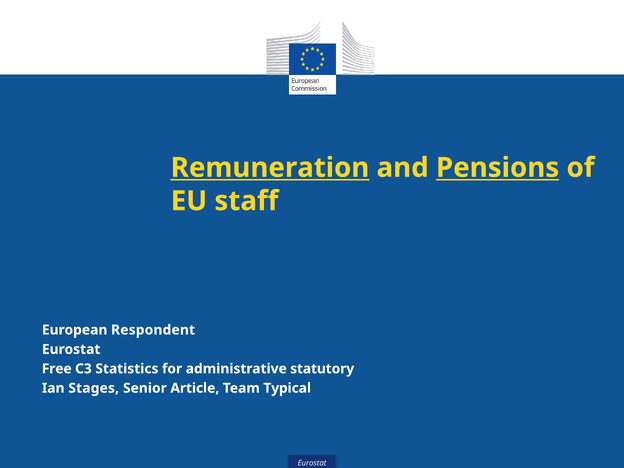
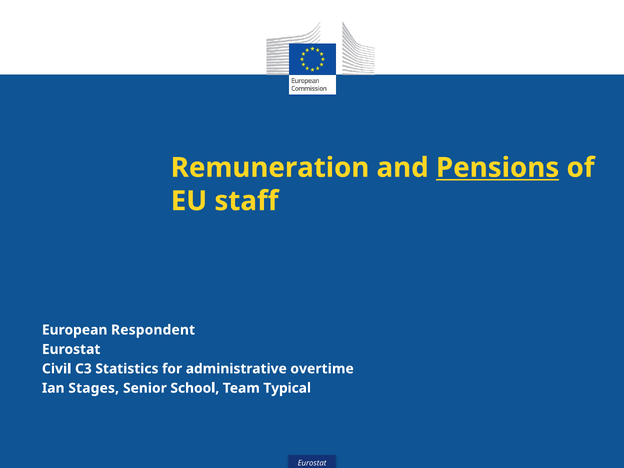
Remuneration underline: present -> none (270, 168)
Free: Free -> Civil (57, 369)
statutory: statutory -> overtime (322, 369)
Article: Article -> School (195, 388)
